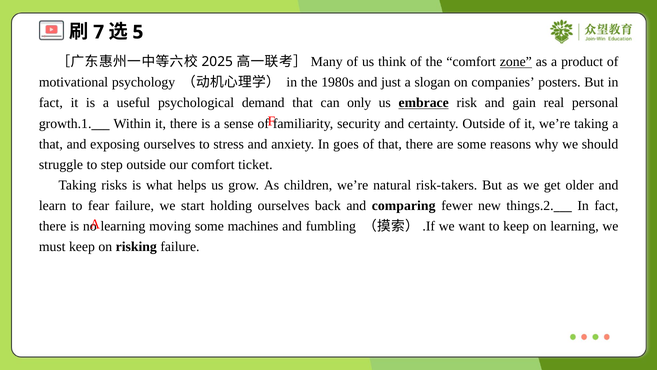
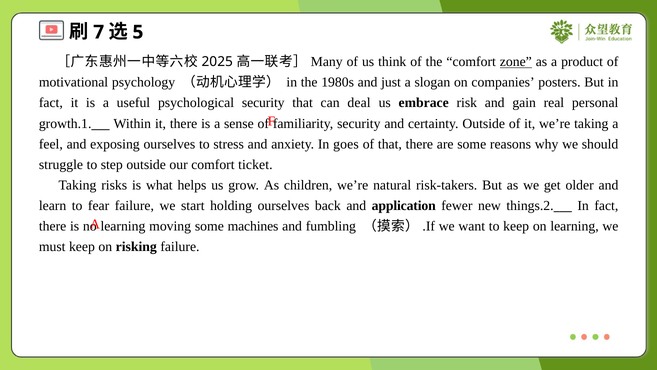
psychological demand: demand -> security (263, 103)
only: only -> deal (359, 103)
embrace underline: present -> none (424, 103)
that: that -> feel (51, 144)
comparing: comparing -> application (404, 205)
